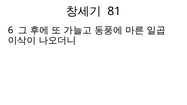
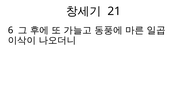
81: 81 -> 21 (114, 11)
